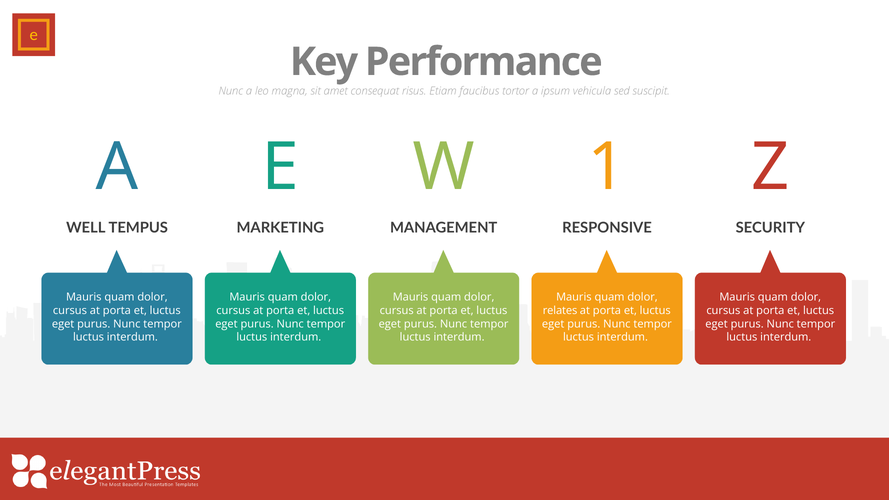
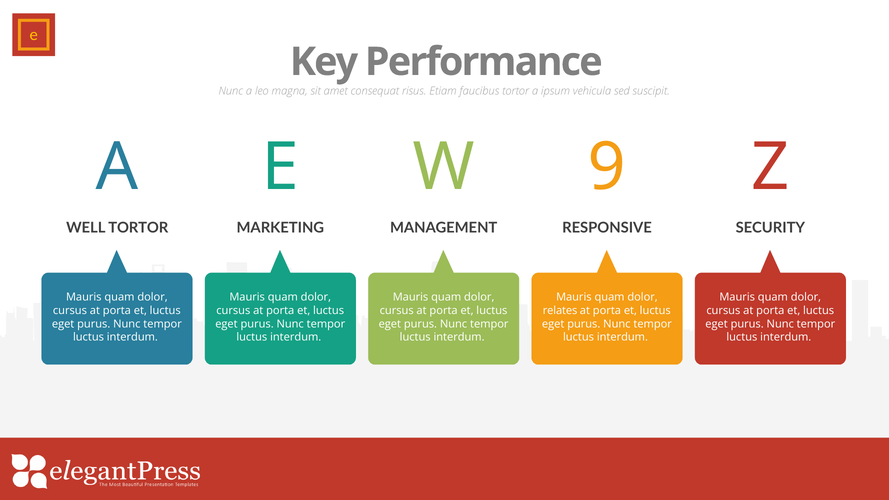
1: 1 -> 9 (607, 167)
WELL TEMPUS: TEMPUS -> TORTOR (138, 228)
